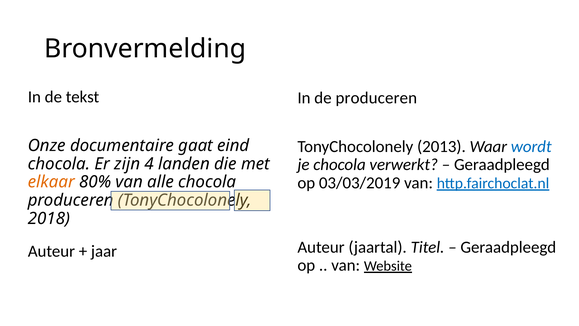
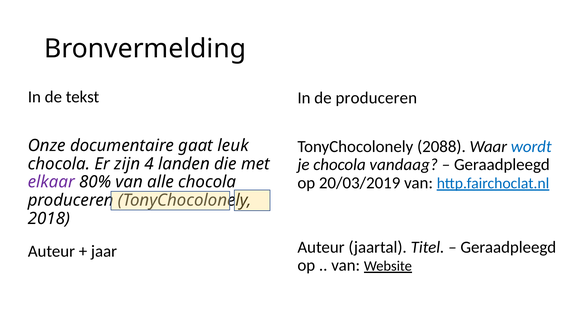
2013: 2013 -> 2088 (441, 146)
eind: eind -> leuk (233, 145)
verwerkt: verwerkt -> vandaag (404, 165)
03/03/2019: 03/03/2019 -> 20/03/2019 (360, 183)
elkaar colour: orange -> purple (51, 182)
